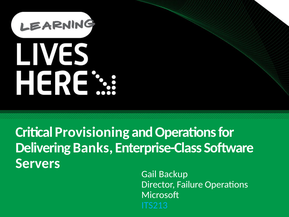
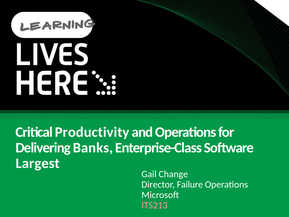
Provisioning: Provisioning -> Productivity (92, 132)
Servers: Servers -> Largest (38, 163)
Backup: Backup -> Change (173, 174)
ITS213 colour: light blue -> pink (155, 205)
